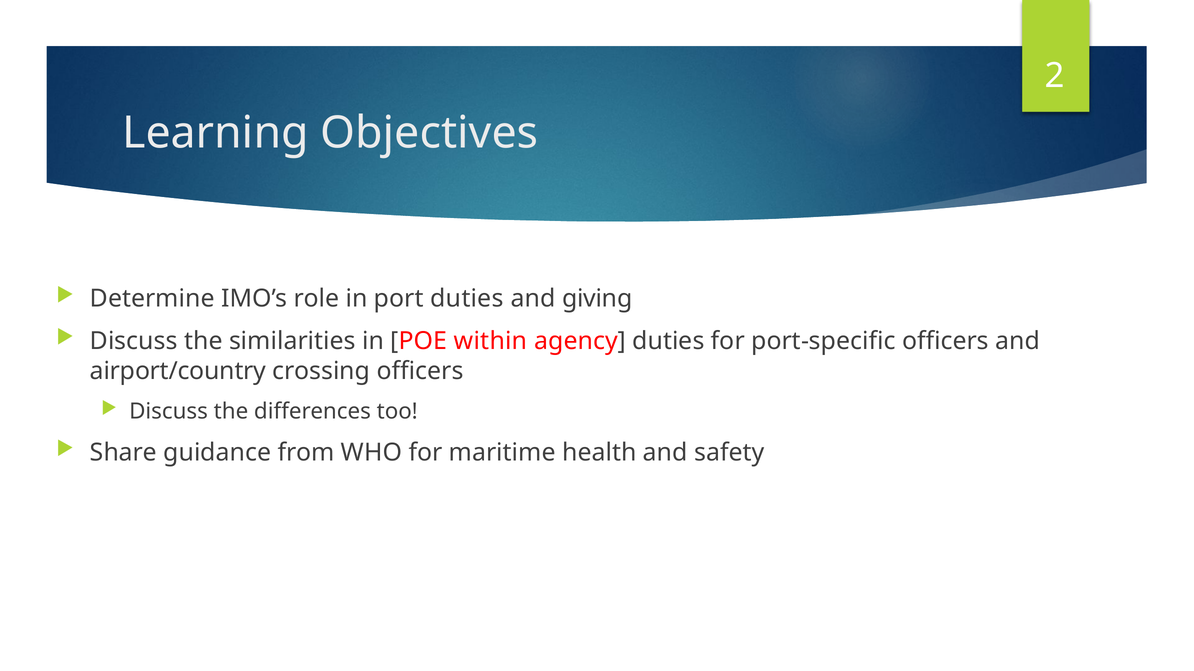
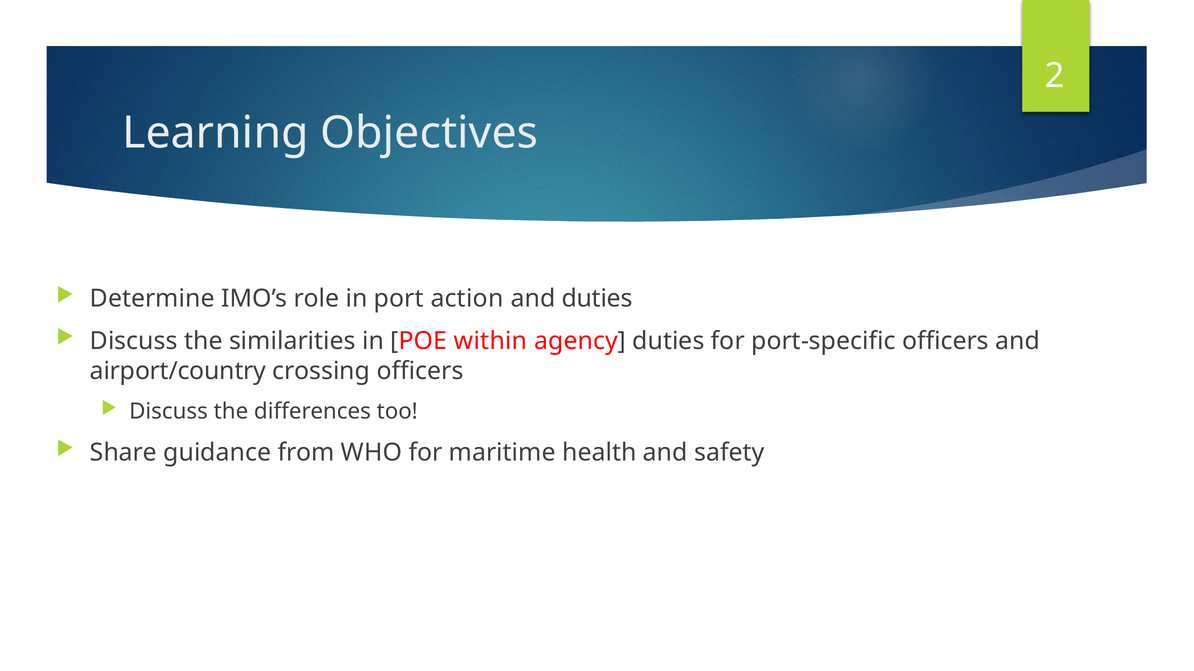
port duties: duties -> action (467, 299)
and giving: giving -> duties (597, 299)
